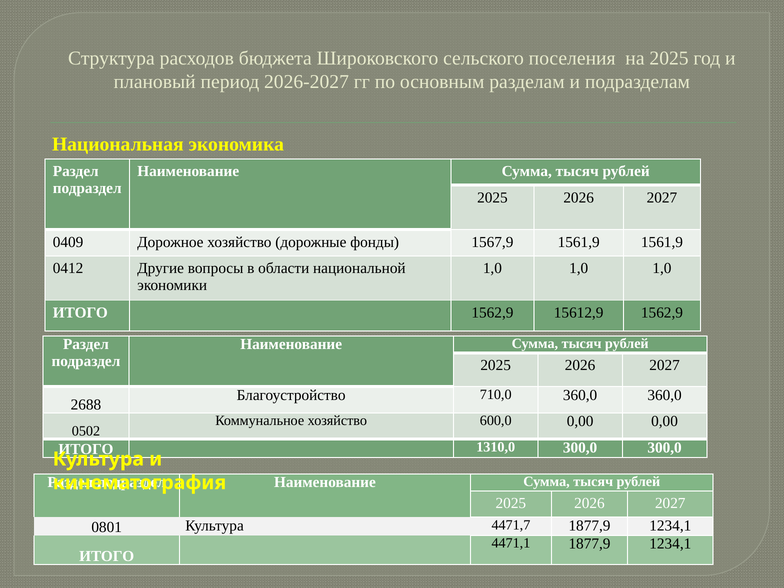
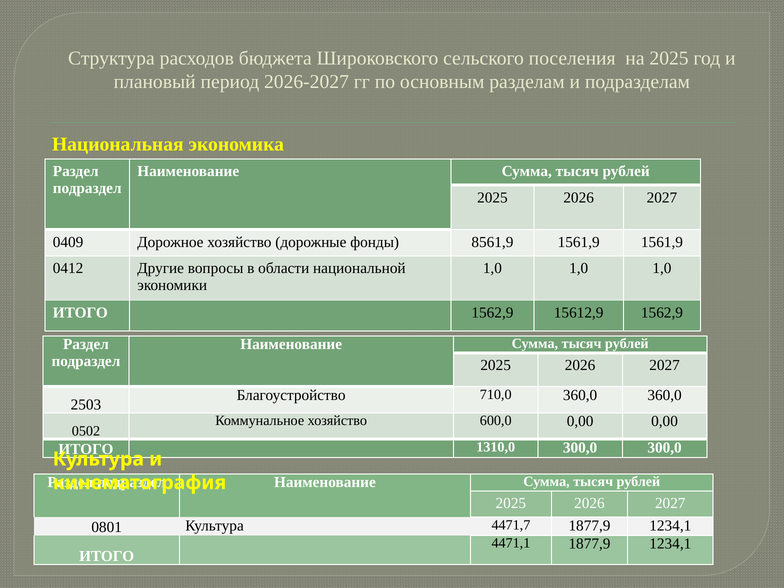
1567,9: 1567,9 -> 8561,9 (492, 242)
2688: 2688 -> 2503 (86, 405)
